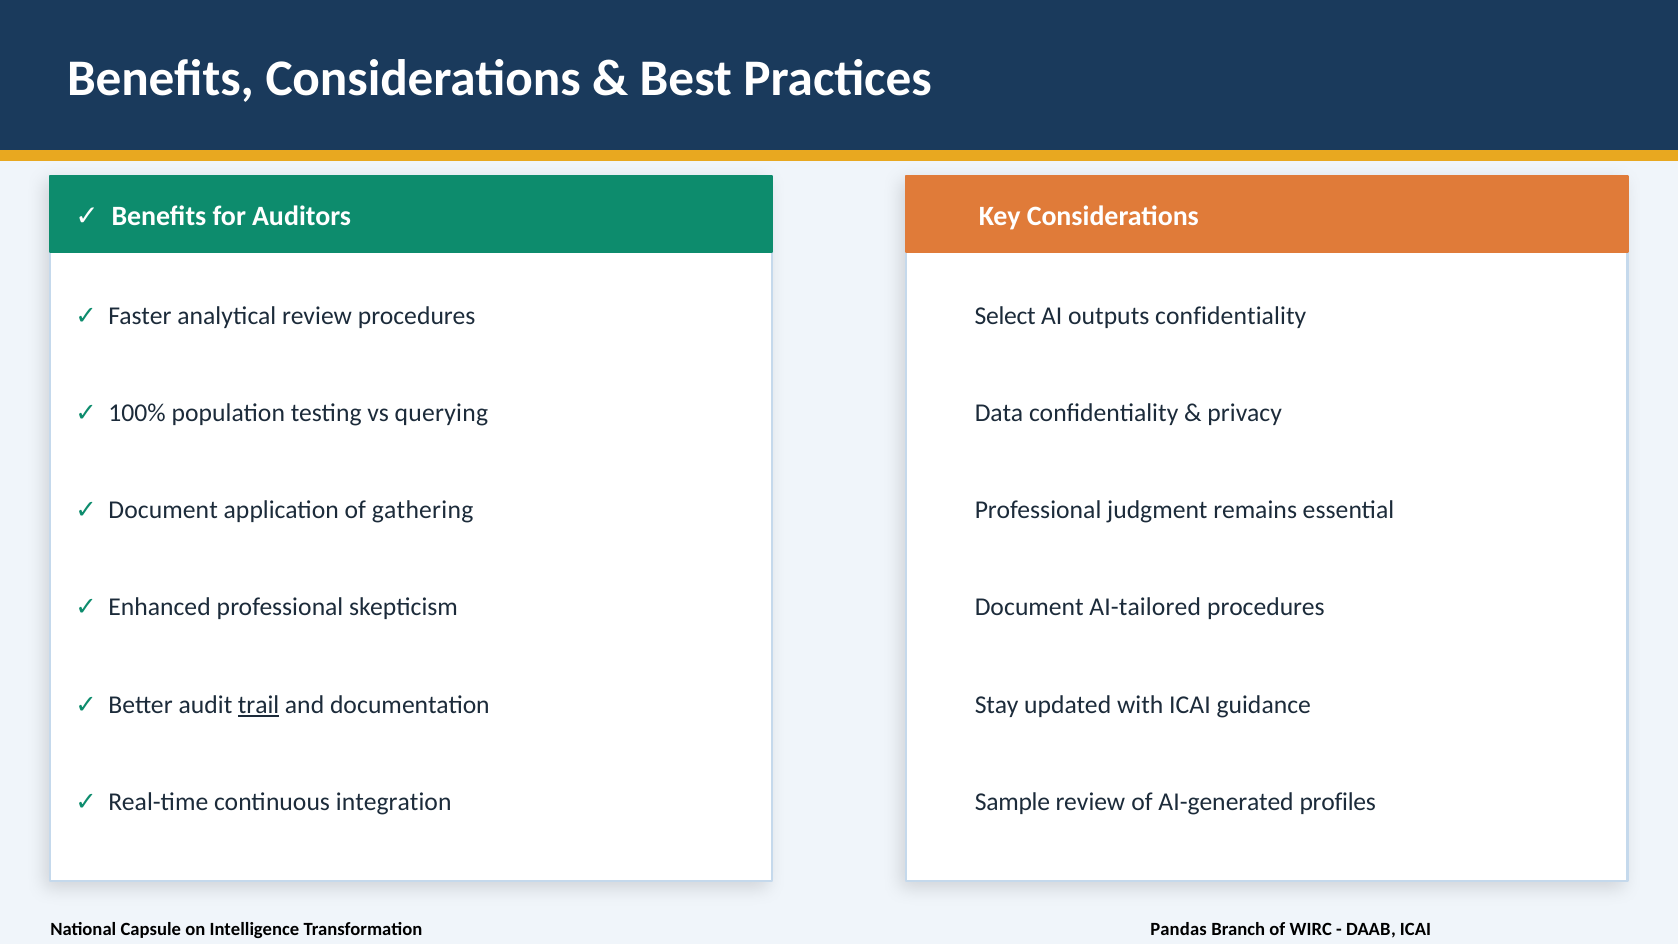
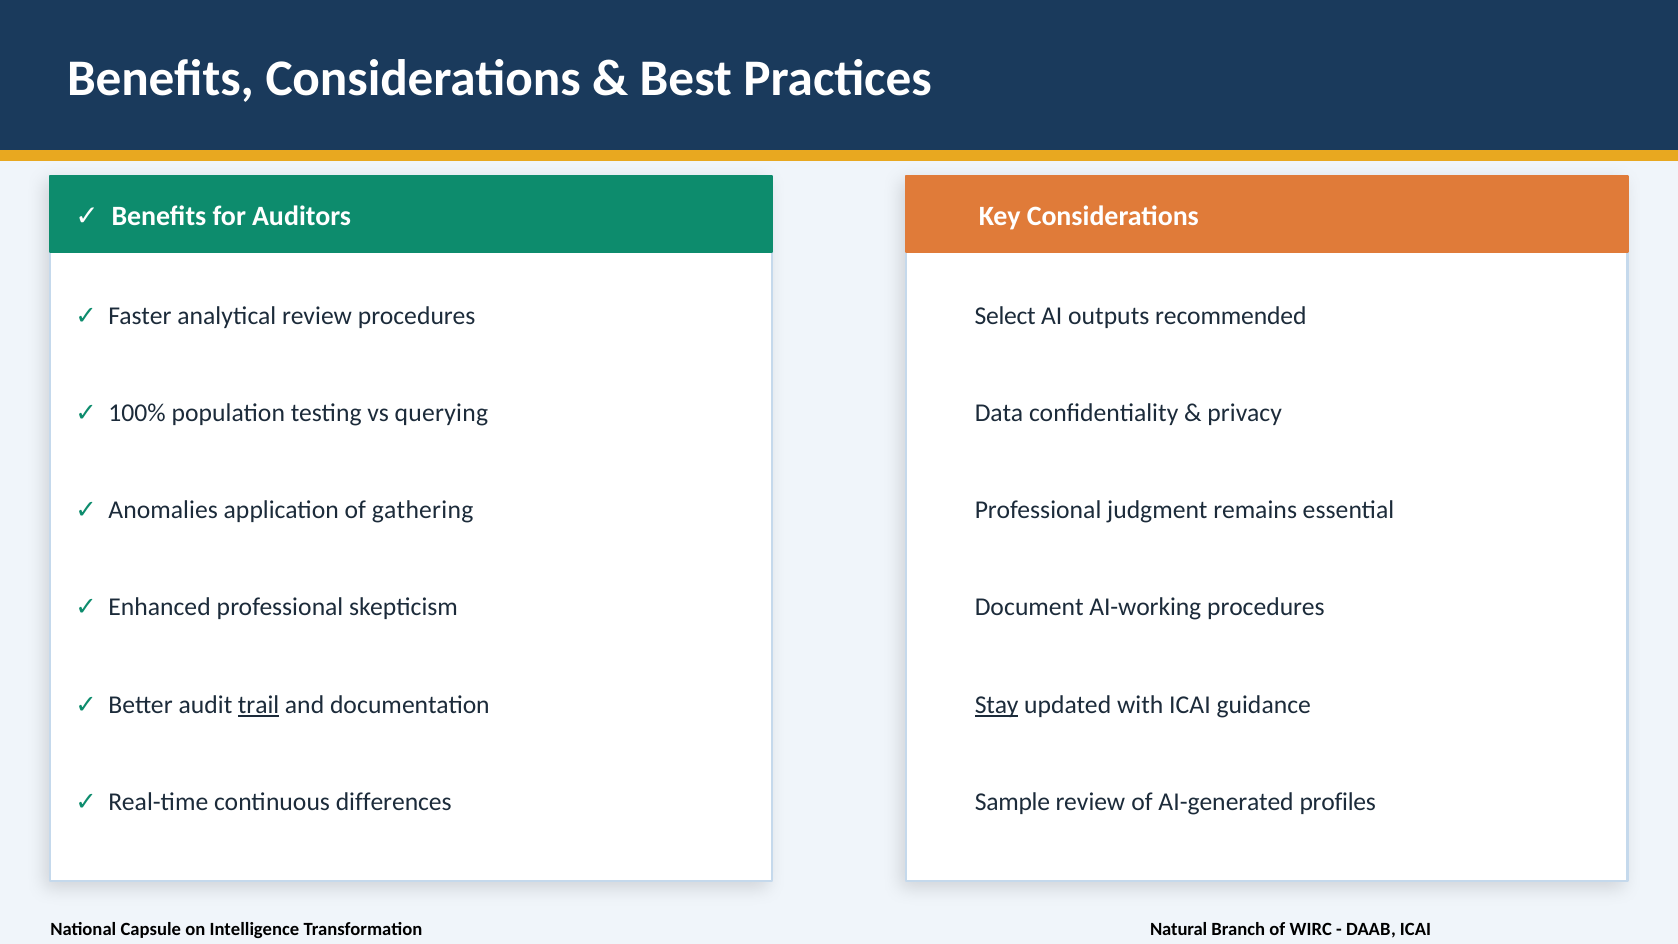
outputs confidentiality: confidentiality -> recommended (1231, 316)
Document: Document -> Anomalies (163, 510)
AI-tailored: AI-tailored -> AI-working (1145, 607)
Stay underline: none -> present (997, 705)
integration: integration -> differences (394, 802)
Pandas: Pandas -> Natural (1179, 929)
